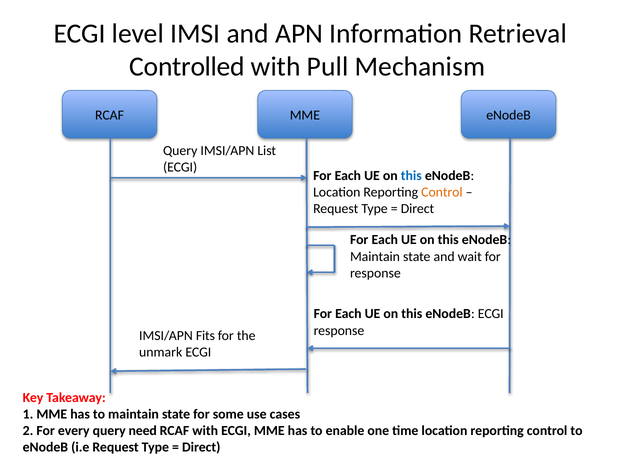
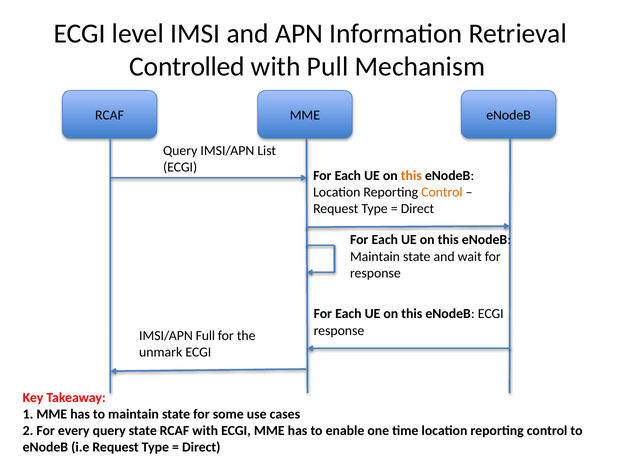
this colour: blue -> orange (411, 176)
Fits: Fits -> Full (205, 336)
query need: need -> state (143, 431)
